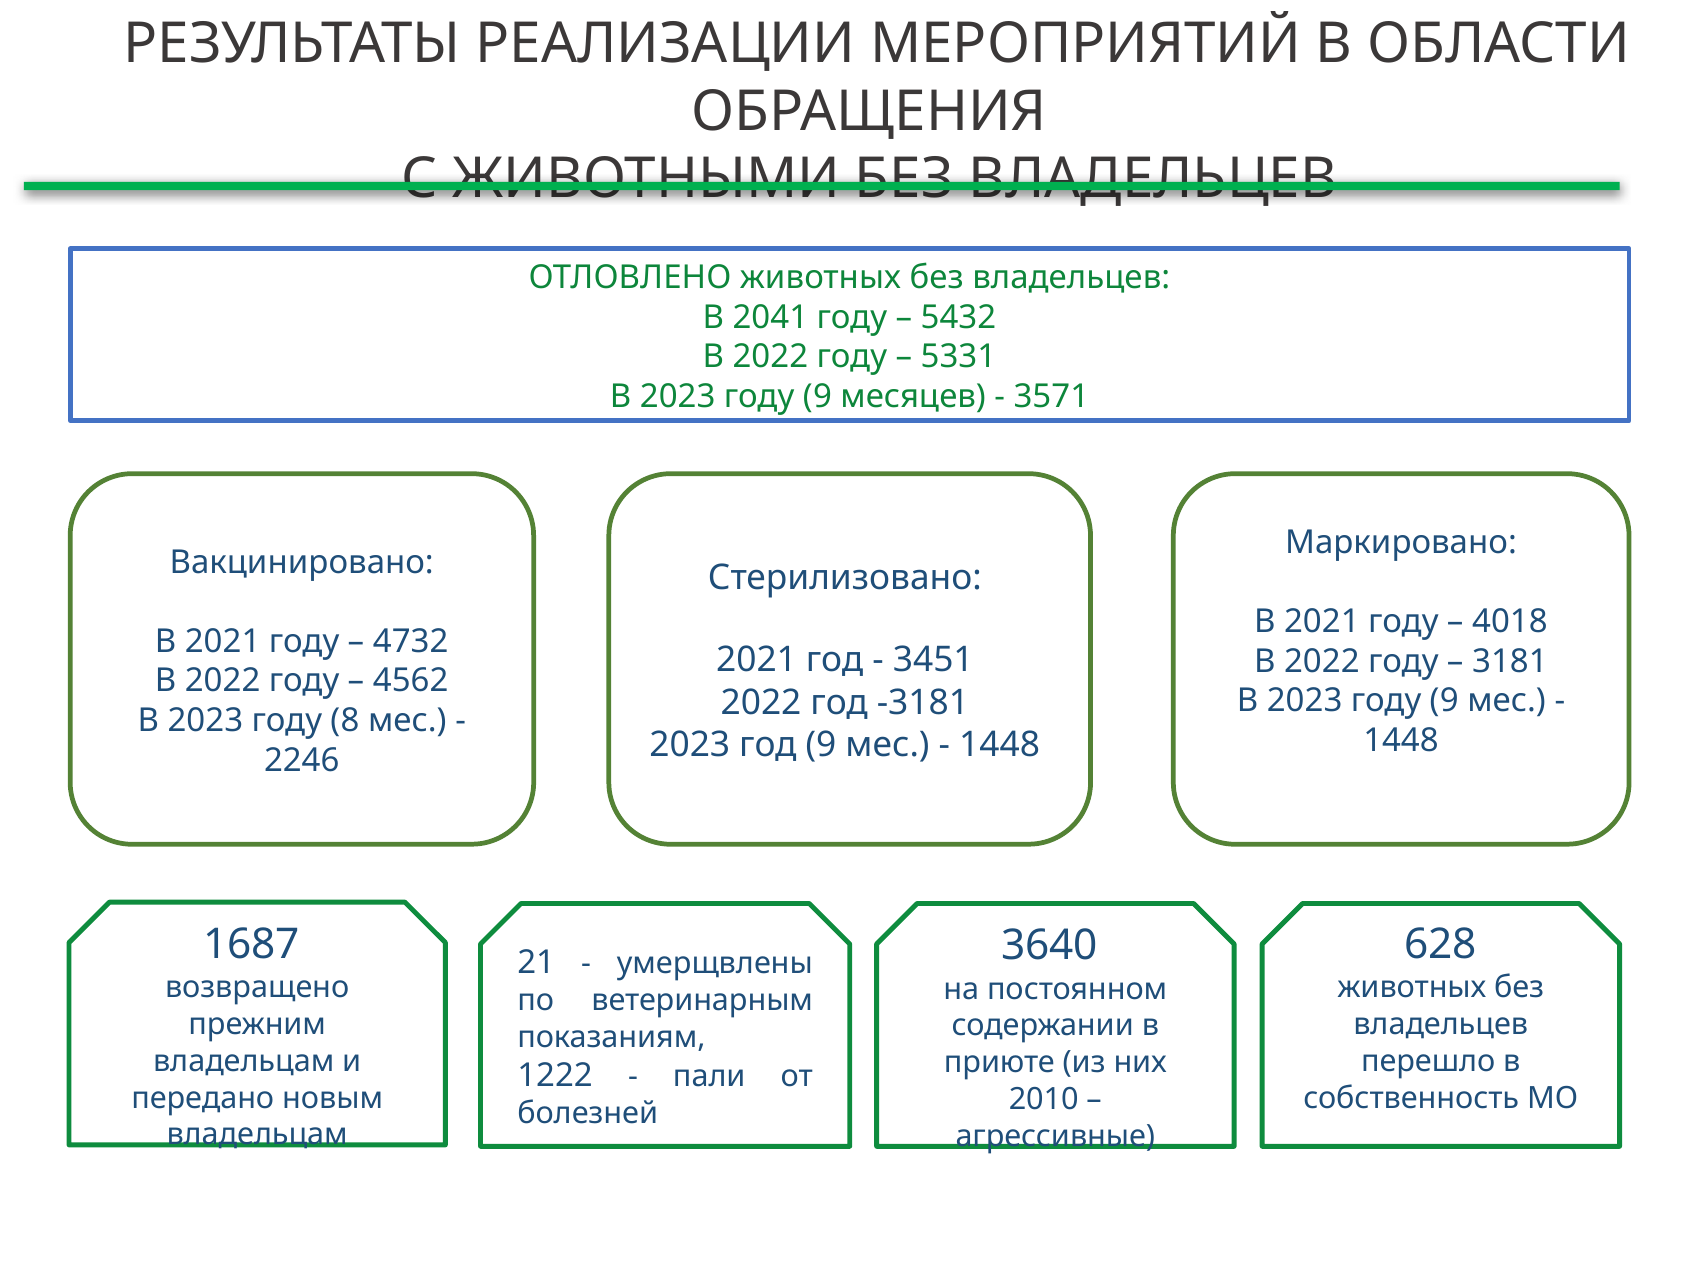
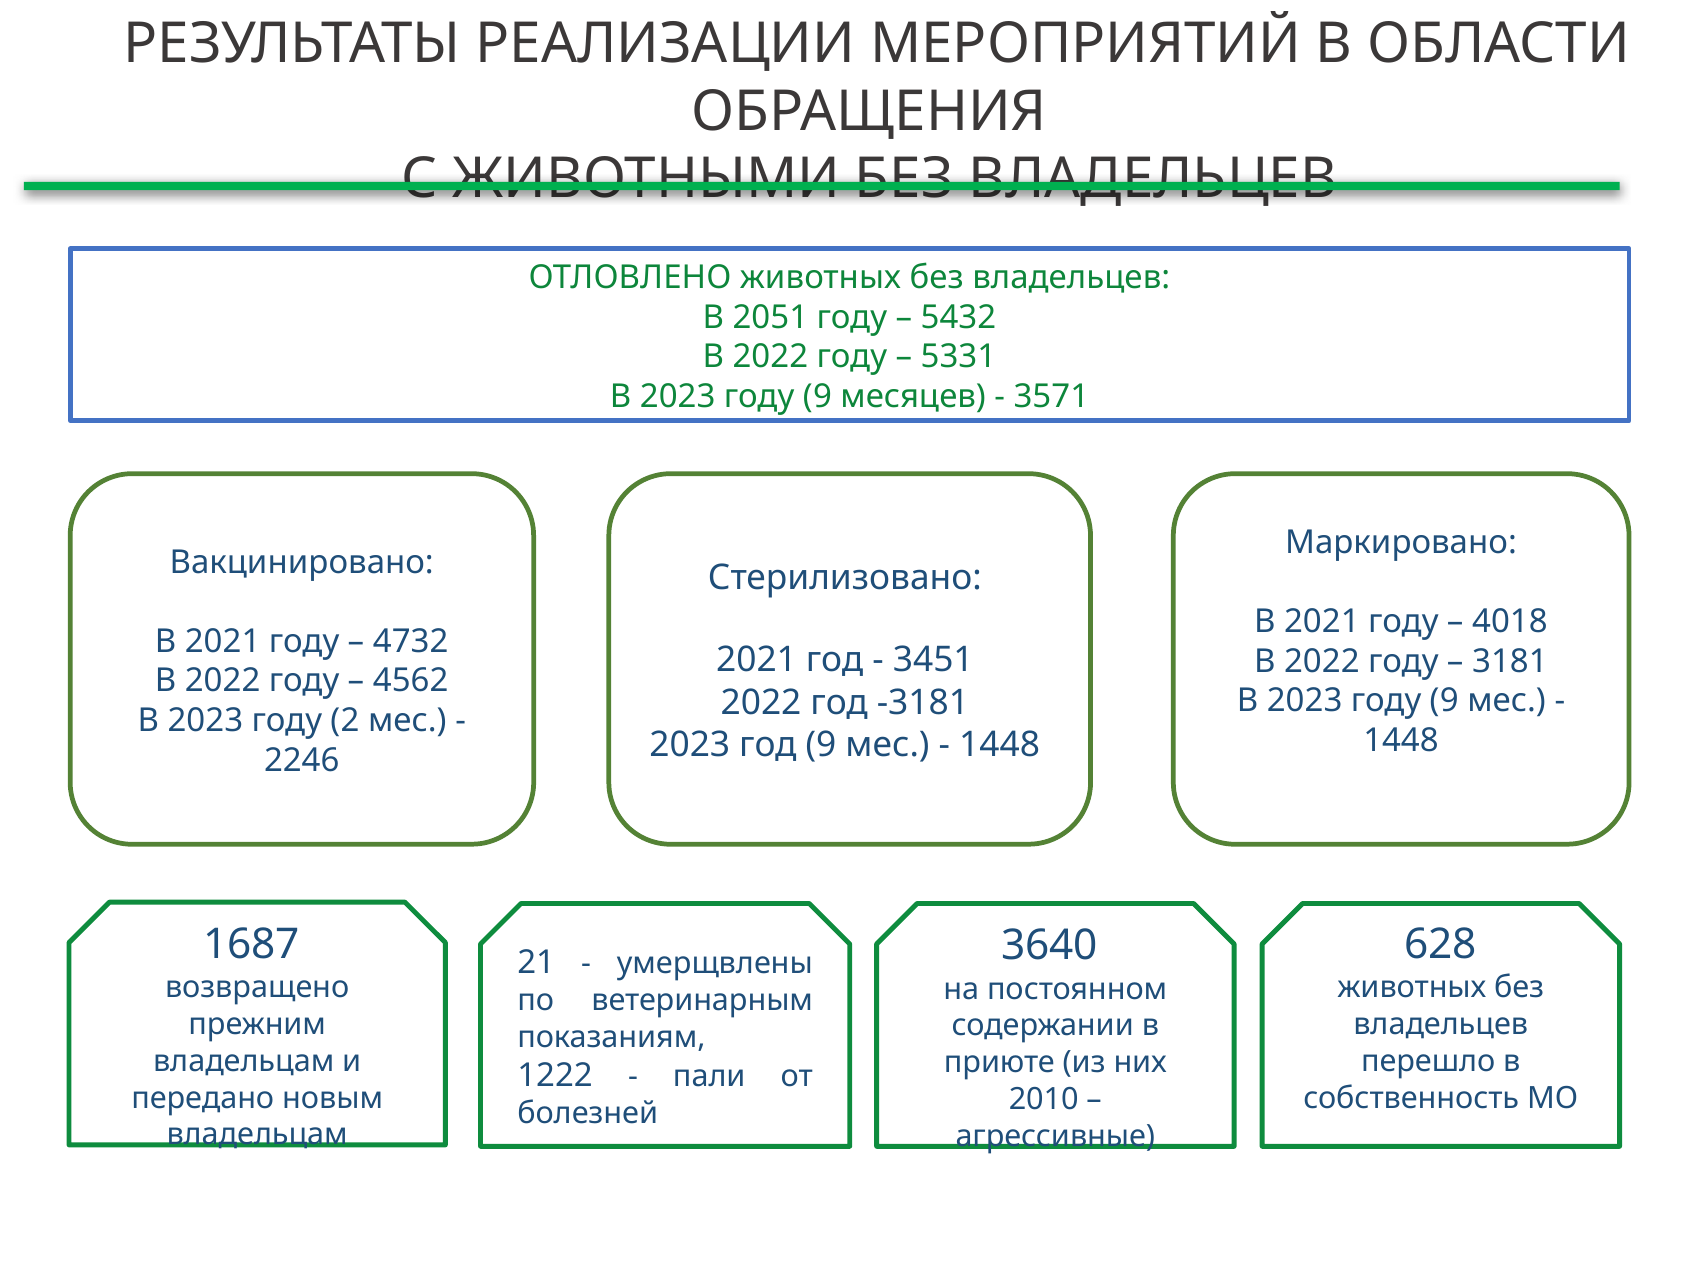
2041: 2041 -> 2051 (770, 317)
8: 8 -> 2 (345, 721)
